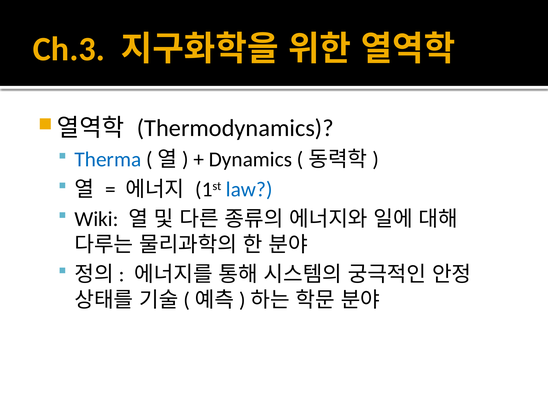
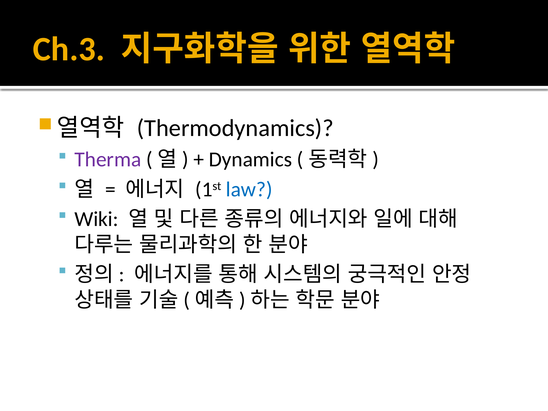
Therma colour: blue -> purple (108, 160)
